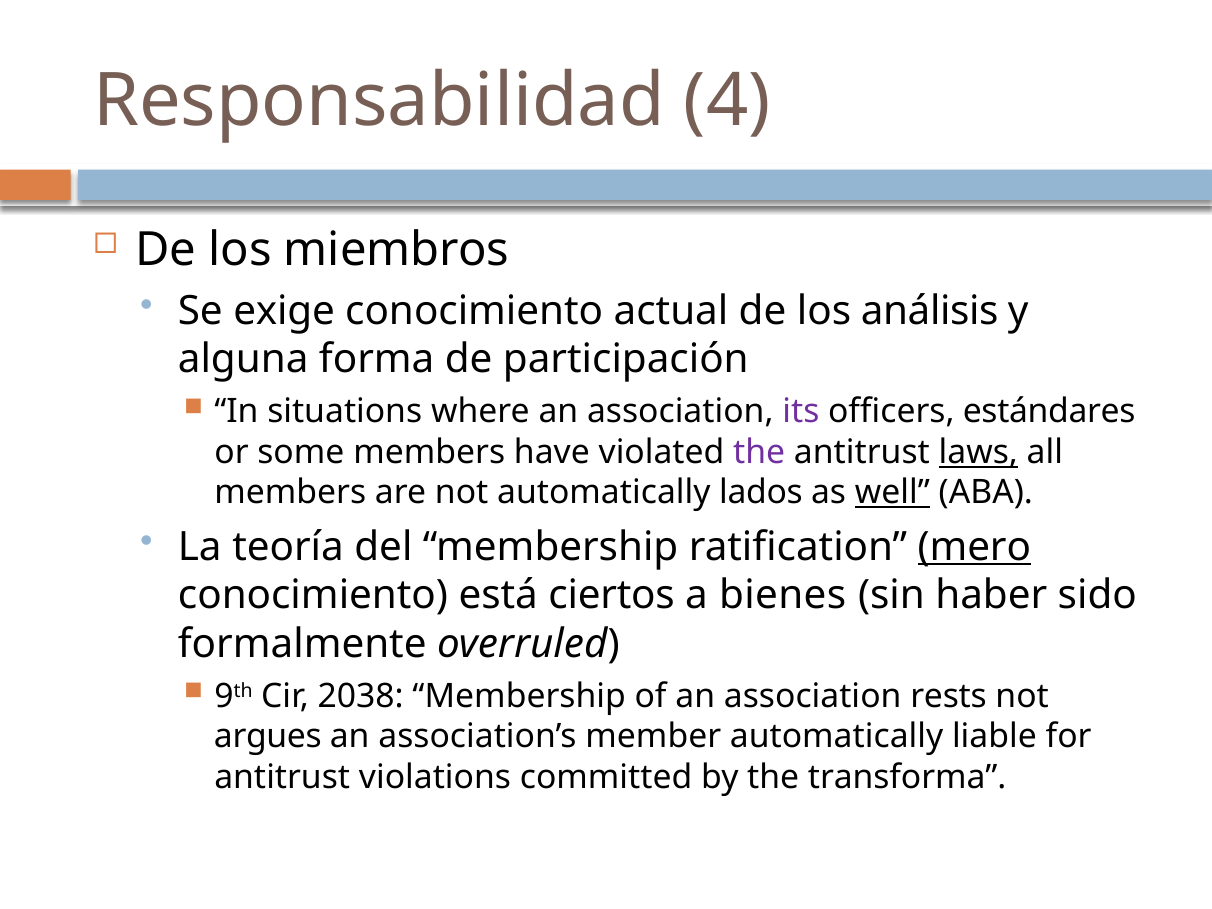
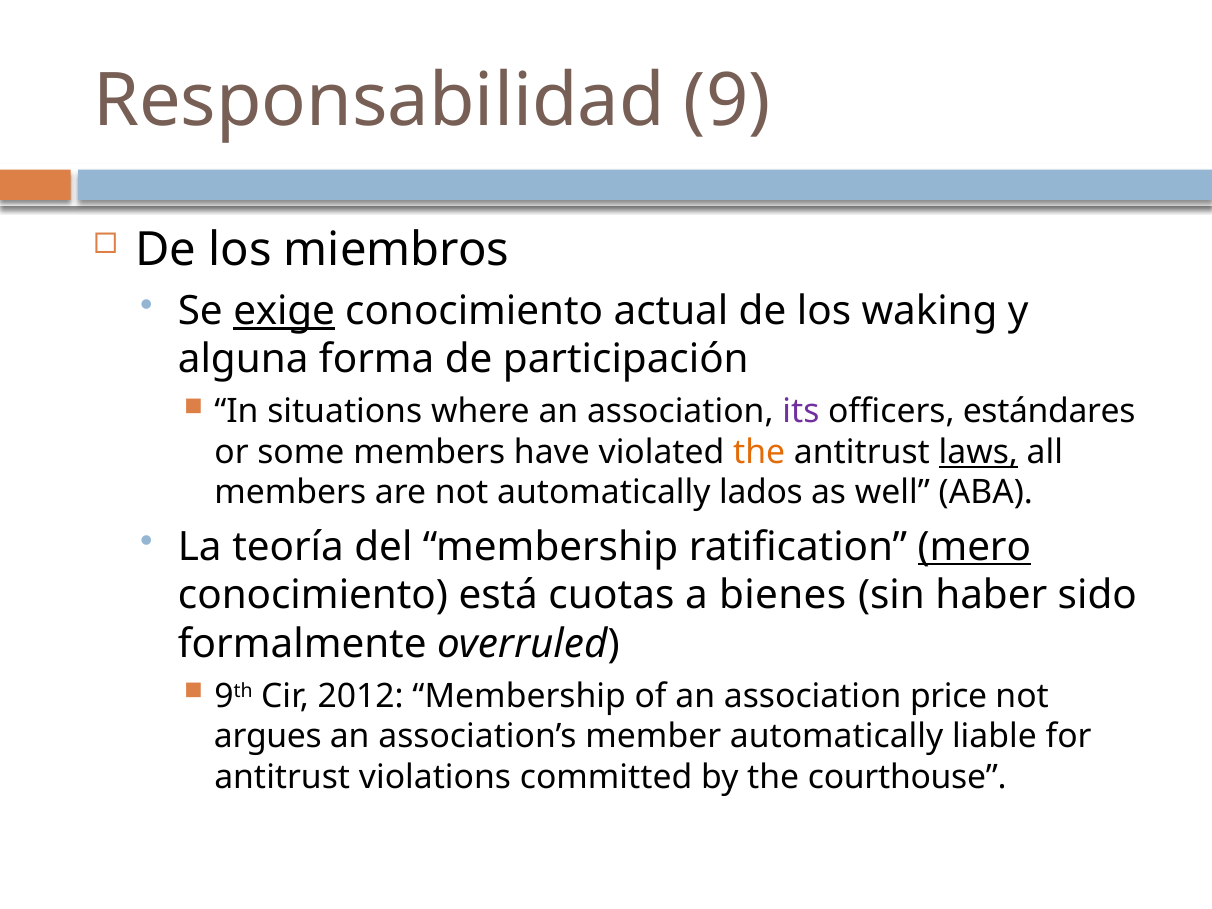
4: 4 -> 9 (727, 101)
exige underline: none -> present (284, 311)
análisis: análisis -> waking (929, 311)
the colour: purple -> orange (759, 452)
well underline: present -> none (892, 493)
ciertos: ciertos -> cuotas (611, 595)
2038: 2038 -> 2012 (361, 696)
rests: rests -> price (949, 696)
transforma: transforma -> courthouse (907, 777)
